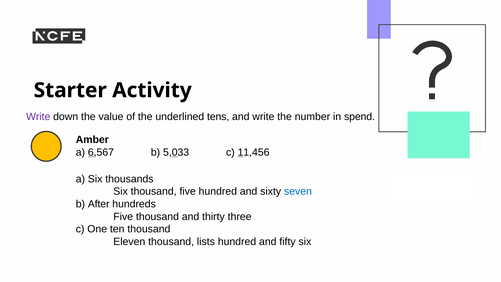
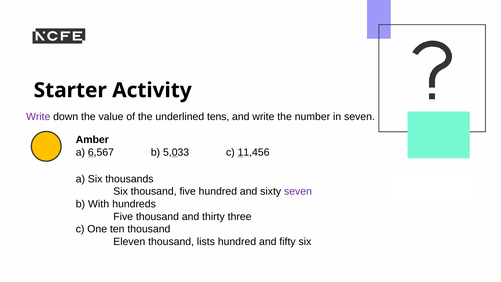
in spend: spend -> seven (359, 117)
seven colour: blue -> purple (298, 191)
After: After -> With (99, 204)
